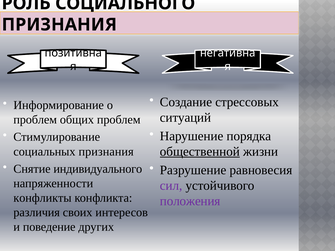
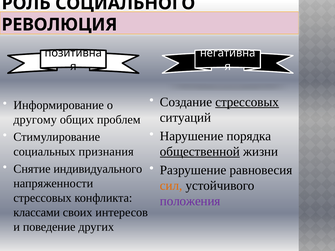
ПРИЗНАНИЯ: ПРИЗНАНИЯ -> РЕВОЛЮЦИЯ (59, 25)
стрессовых underline: none -> present (247, 102)
проблем: проблем -> другому (35, 120)
сил colour: purple -> orange (171, 186)
конфликты: конфликты -> стрессовых (42, 198)
различия: различия -> классами (37, 213)
